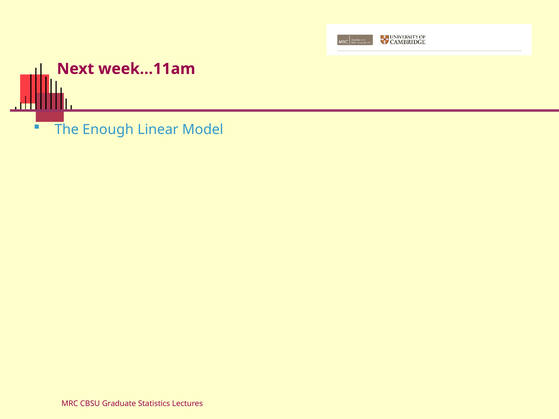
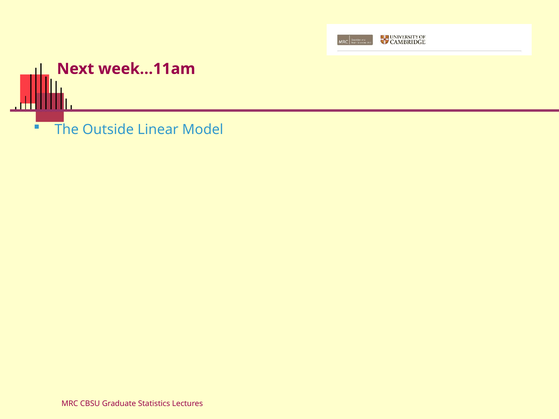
Enough: Enough -> Outside (108, 130)
